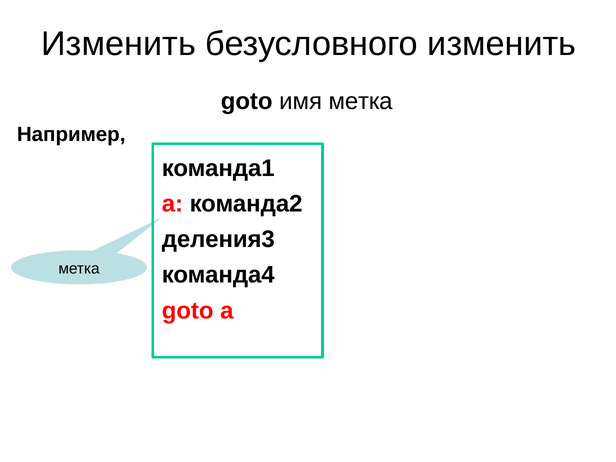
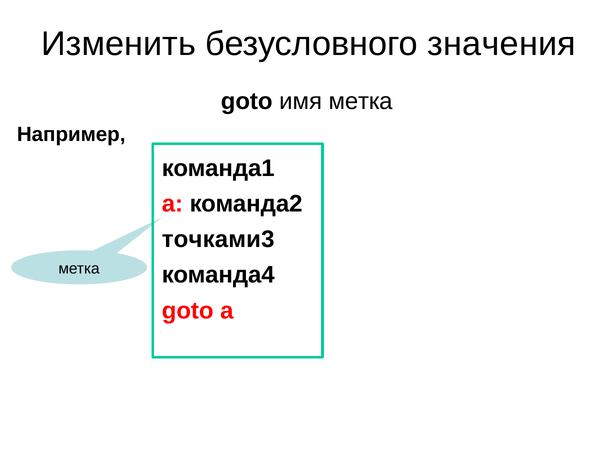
безусловного изменить: изменить -> значения (502, 44)
деления3: деления3 -> точками3 (218, 239)
